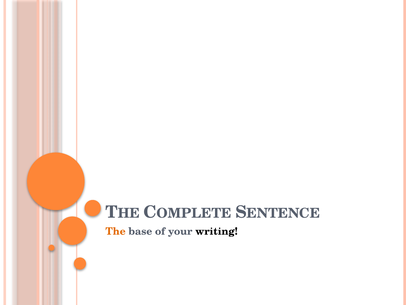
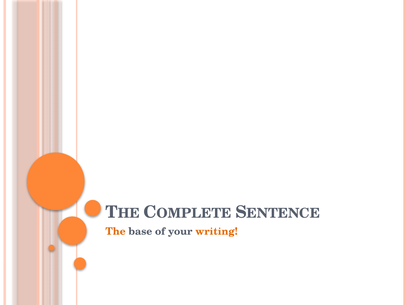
writing colour: black -> orange (217, 231)
